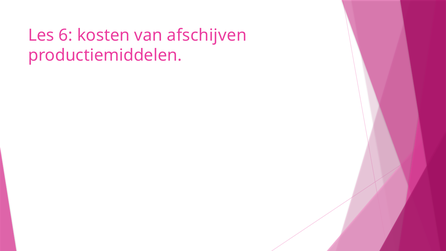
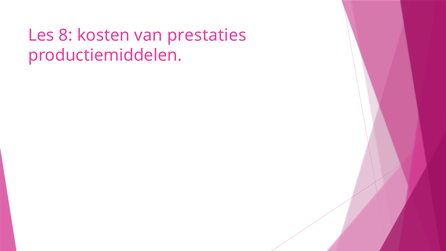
6: 6 -> 8 (66, 35)
afschijven: afschijven -> prestaties (207, 35)
